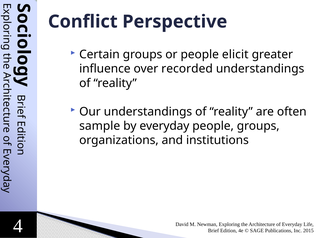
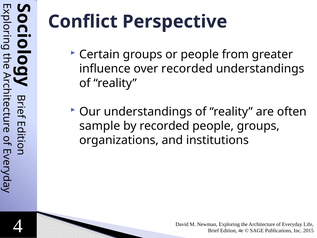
elicit: elicit -> from (235, 54)
by everyday: everyday -> recorded (164, 126)
